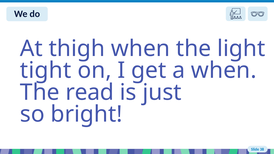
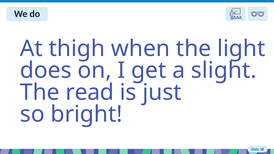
tight: tight -> does (46, 70)
a when: when -> slight (224, 70)
